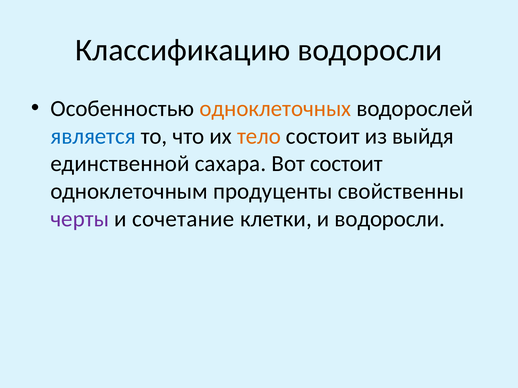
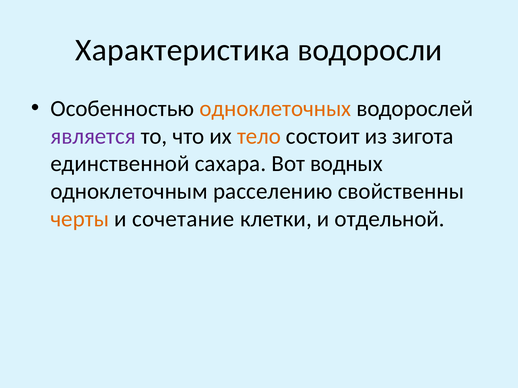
Классификацию: Классификацию -> Характеристика (183, 50)
является colour: blue -> purple (93, 136)
выйдя: выйдя -> зигота (423, 136)
Вот состоит: состоит -> водных (346, 164)
продуценты: продуценты -> расселению (273, 192)
черты colour: purple -> orange (80, 219)
и водоросли: водоросли -> отдельной (390, 219)
